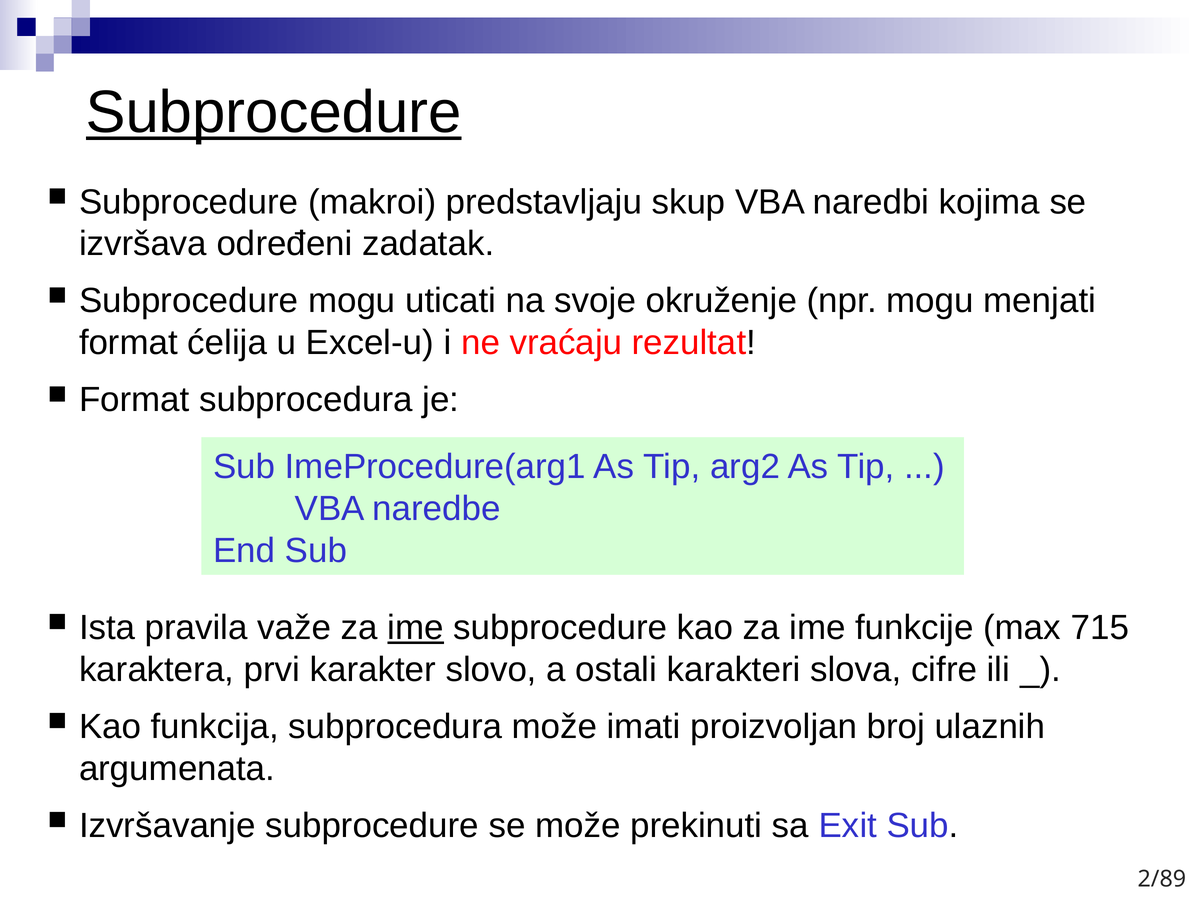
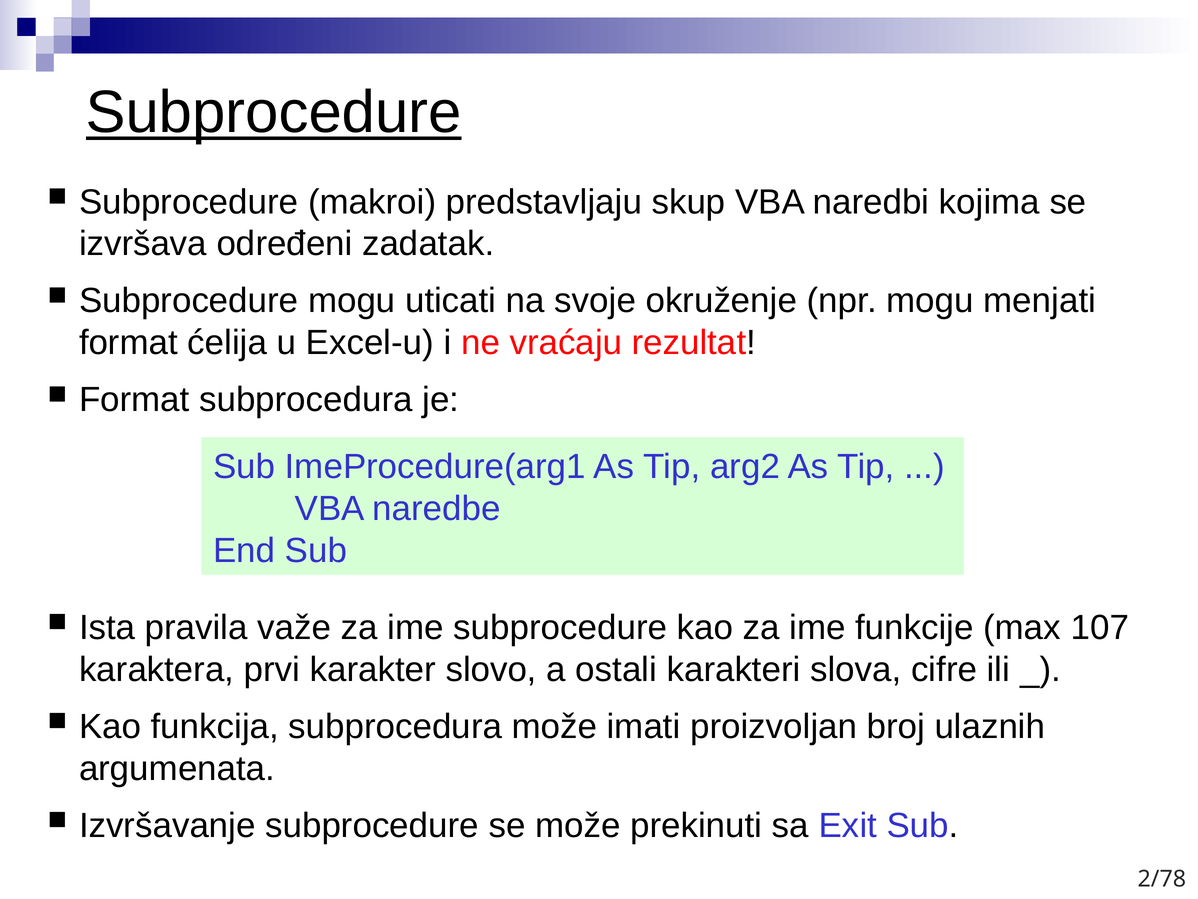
ime underline: present -> none (416, 627)
715: 715 -> 107 (1100, 627)
2/89: 2/89 -> 2/78 (1162, 878)
